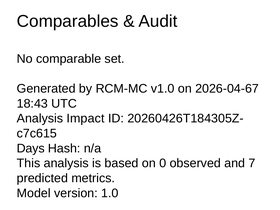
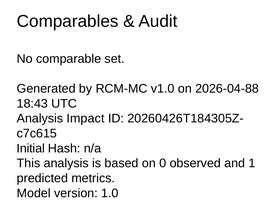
2026-04-67: 2026-04-67 -> 2026-04-88 (227, 89)
Days: Days -> Initial (31, 148)
7: 7 -> 1 (252, 163)
